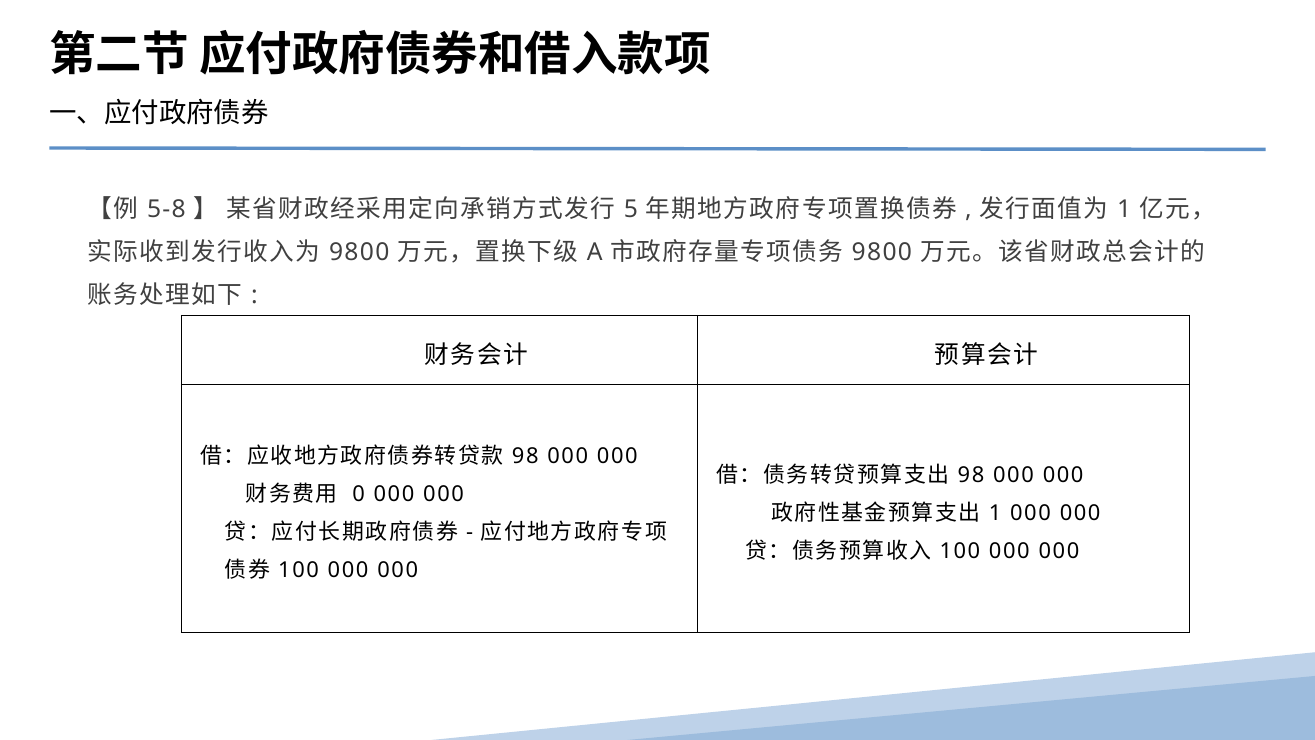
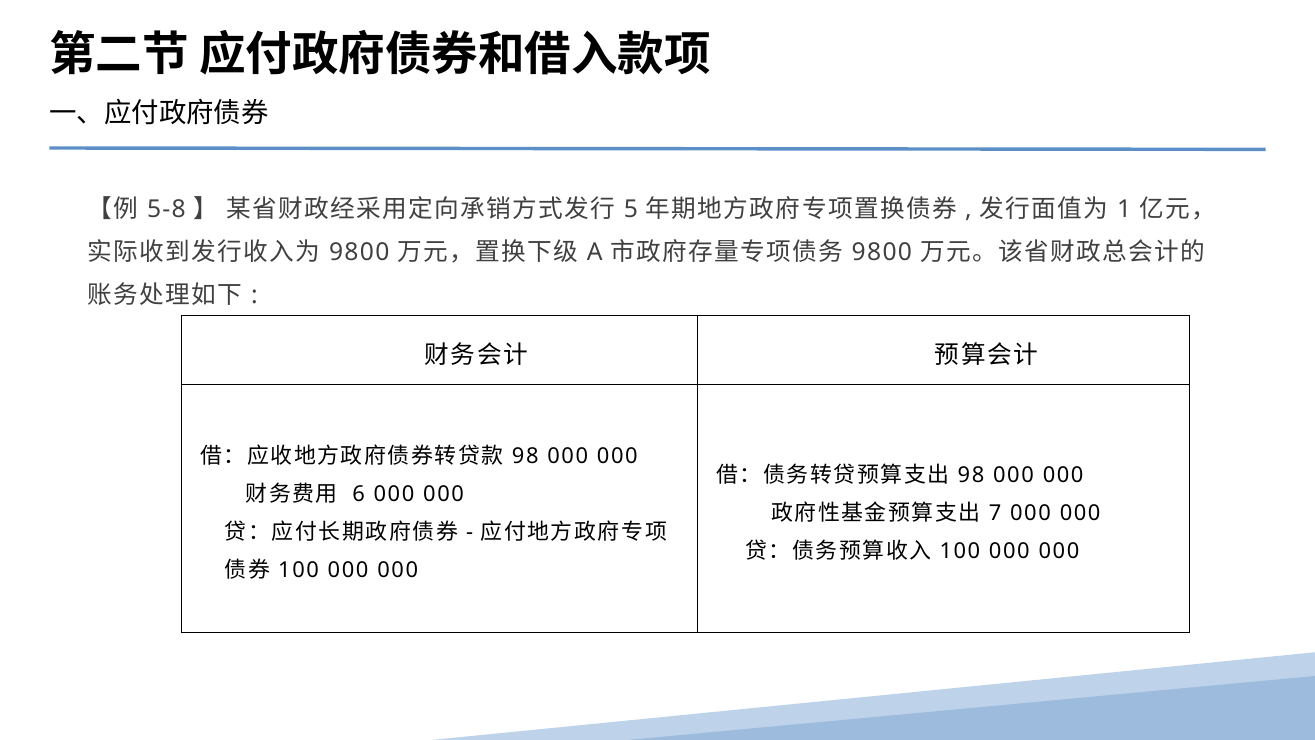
0: 0 -> 6 (359, 494)
1: 1 -> 7 (995, 513)
